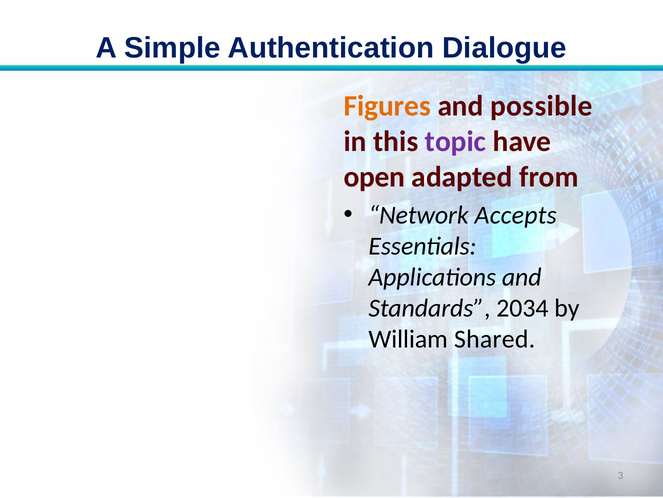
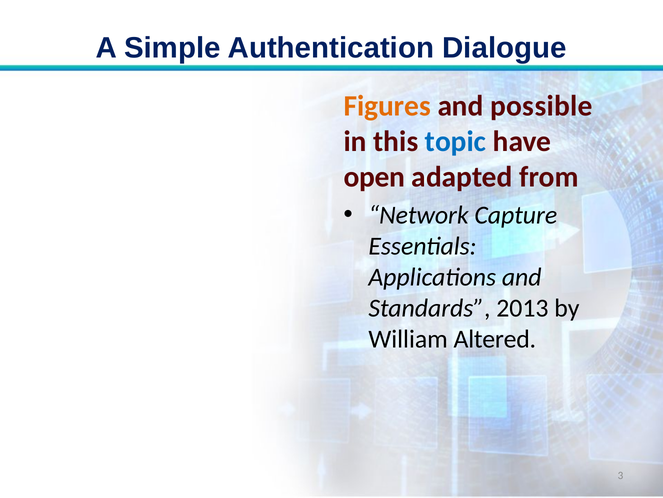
topic colour: purple -> blue (456, 141)
Accepts: Accepts -> Capture (516, 215)
2034: 2034 -> 2013 (522, 308)
Shared: Shared -> Altered (495, 339)
